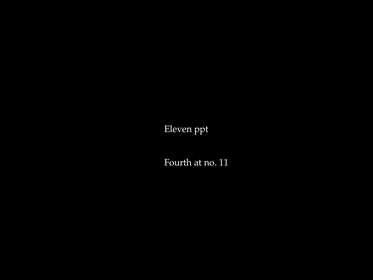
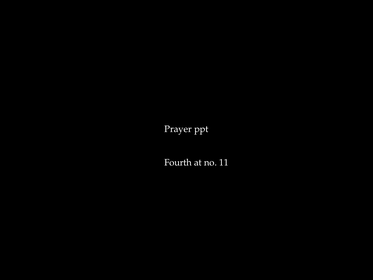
Eleven: Eleven -> Prayer (178, 129)
